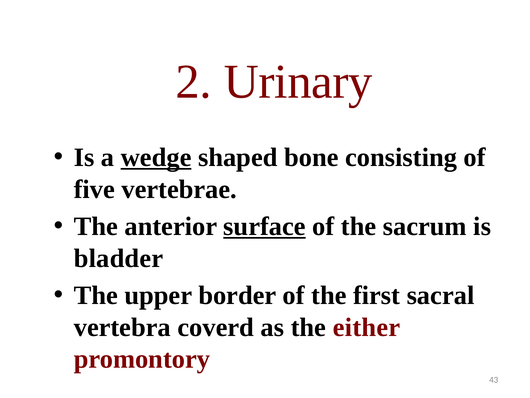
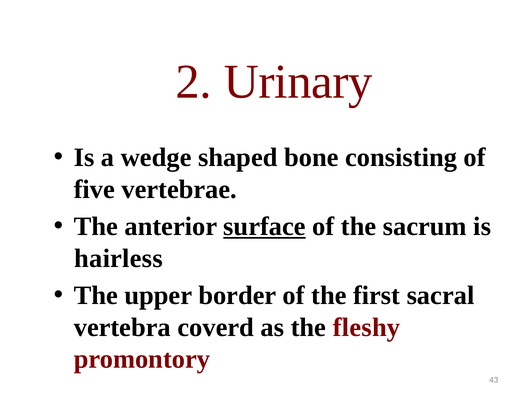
wedge underline: present -> none (156, 157)
bladder: bladder -> hairless (118, 258)
either: either -> fleshy (367, 327)
